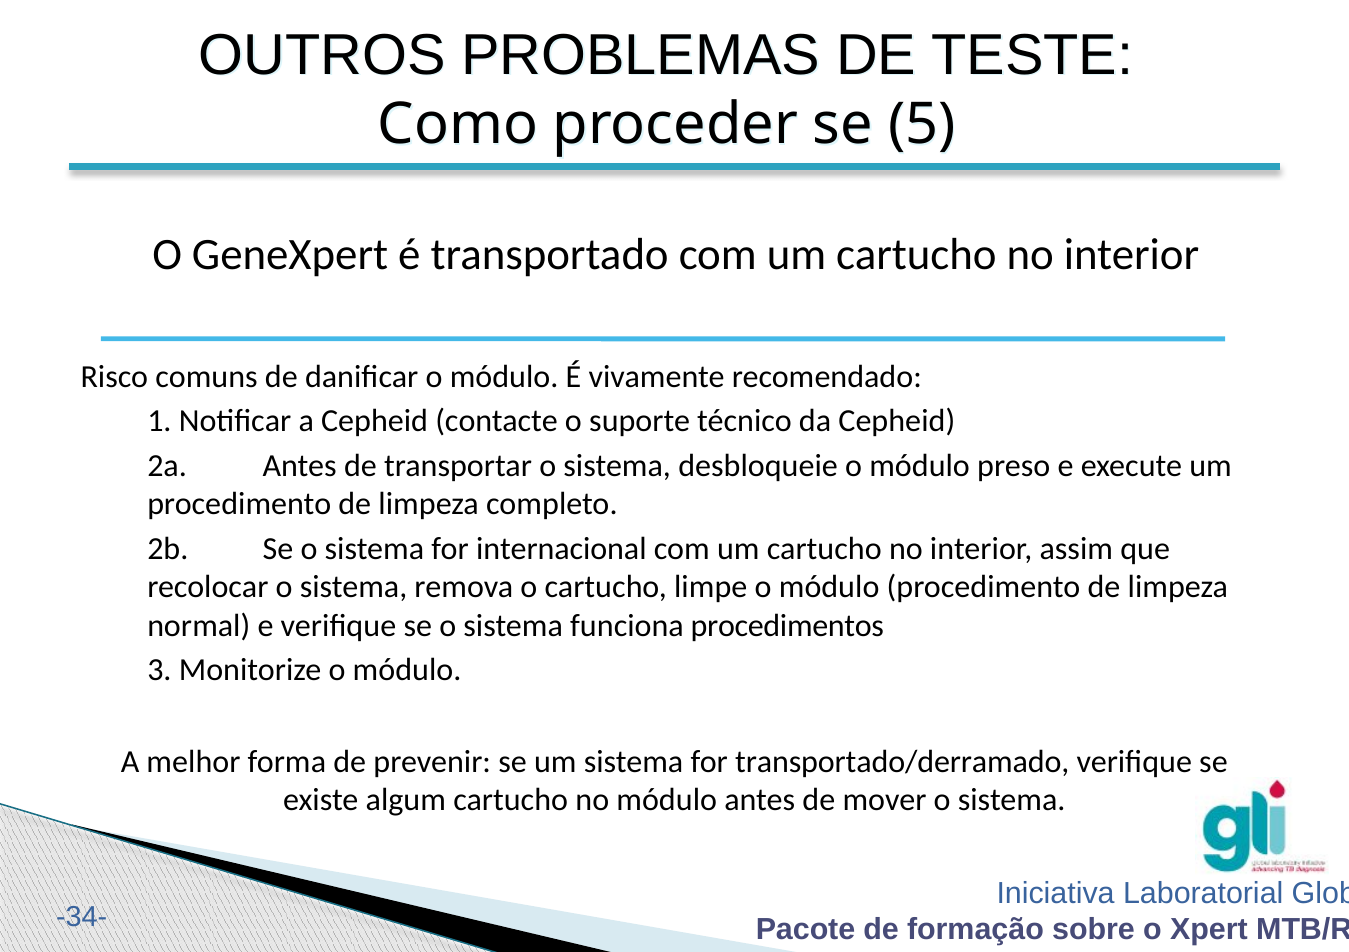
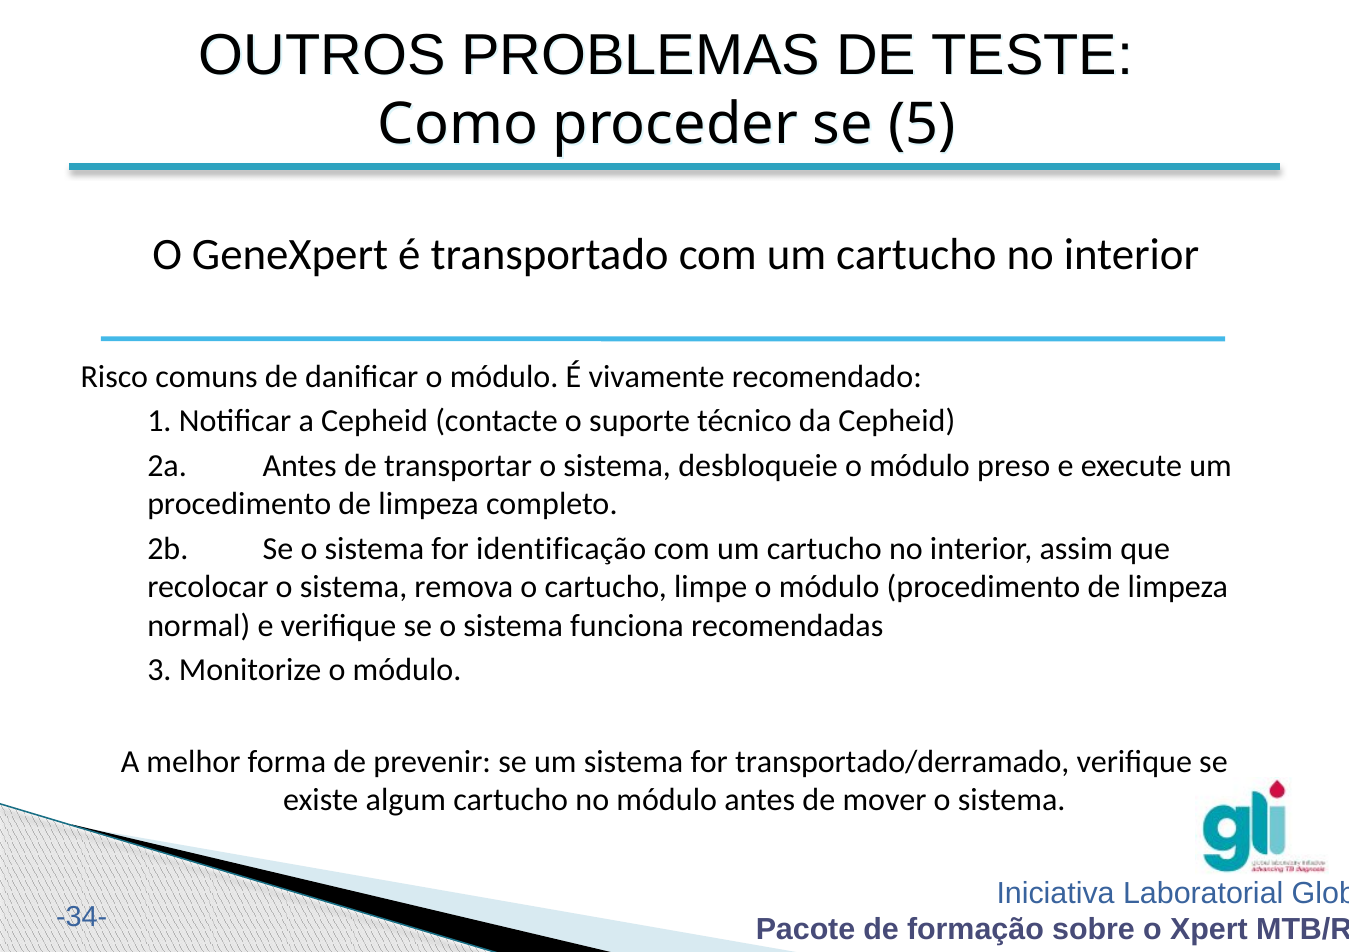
internacional: internacional -> identificação (561, 549)
procedimentos: procedimentos -> recomendadas (787, 626)
